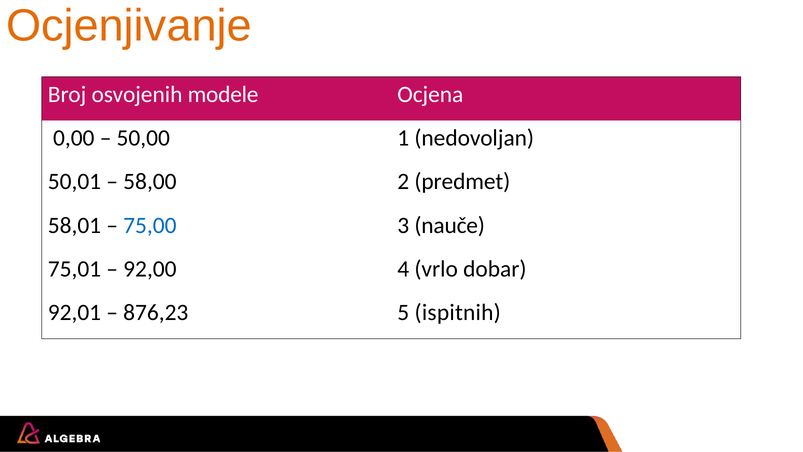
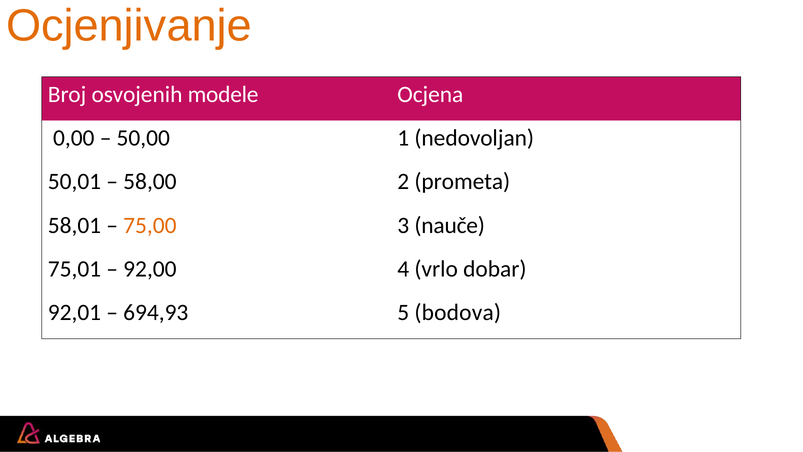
predmet: predmet -> prometa (462, 182)
75,00 colour: blue -> orange (150, 225)
876,23: 876,23 -> 694,93 (156, 312)
ispitnih: ispitnih -> bodova (458, 312)
